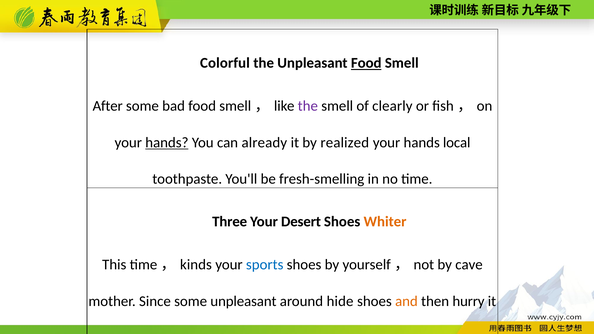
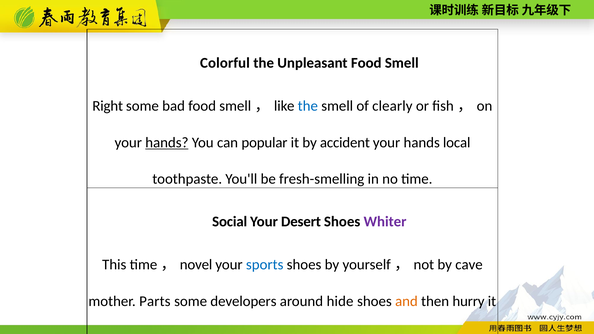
Food underline: present -> none (366, 63)
After: After -> Right (108, 106)
the colour: purple -> blue (308, 106)
already: already -> popular (264, 143)
realized: realized -> accident (345, 143)
Three: Three -> Social (230, 222)
Whiter colour: orange -> purple (385, 222)
kinds: kinds -> novel (196, 265)
Since: Since -> Parts (155, 301)
some unpleasant: unpleasant -> developers (243, 301)
